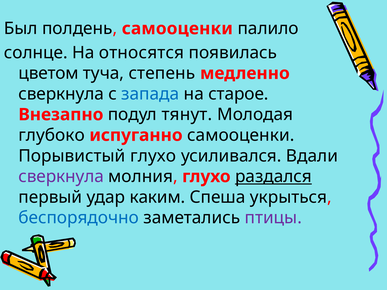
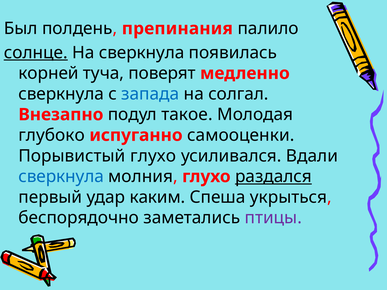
полдень самооценки: самооценки -> препинания (177, 29)
солнце underline: none -> present (36, 53)
На относятся: относятся -> сверкнула (142, 53)
цветом: цветом -> корней (48, 73)
степень: степень -> поверят (162, 73)
старое: старое -> солгал (238, 94)
тянут: тянут -> такое (187, 115)
сверкнула colour: purple -> blue (61, 177)
беспорядочно colour: blue -> black (79, 218)
